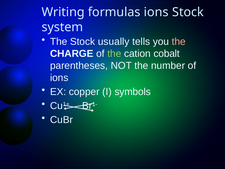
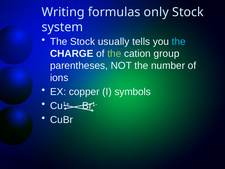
formulas ions: ions -> only (156, 12)
the colour: pink -> light blue (179, 42)
cobalt: cobalt -> group (167, 54)
